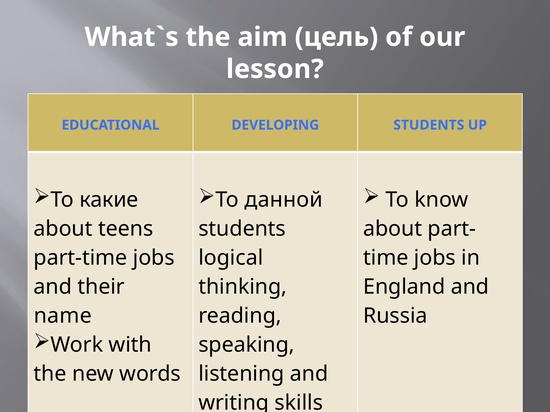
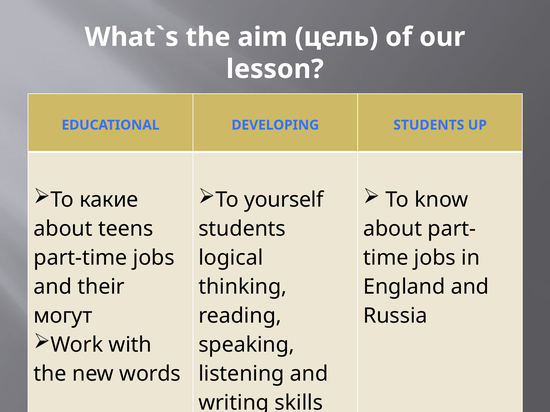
данной: данной -> yourself (284, 200)
name: name -> могут (63, 316)
